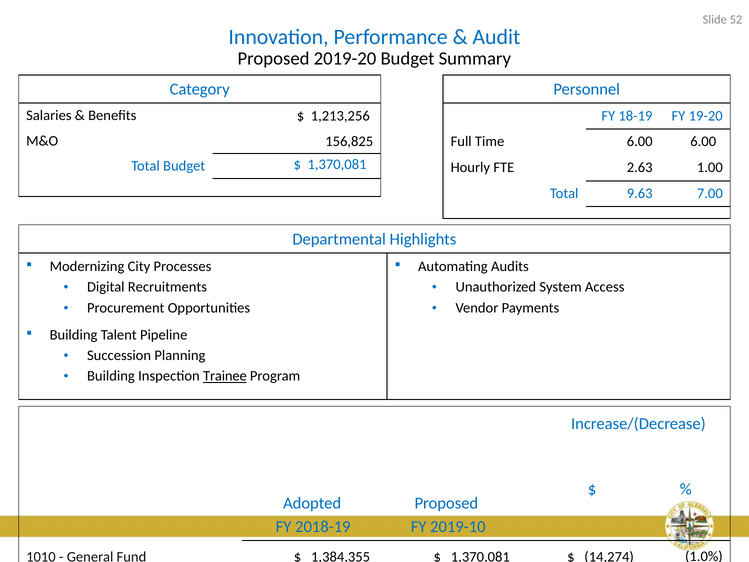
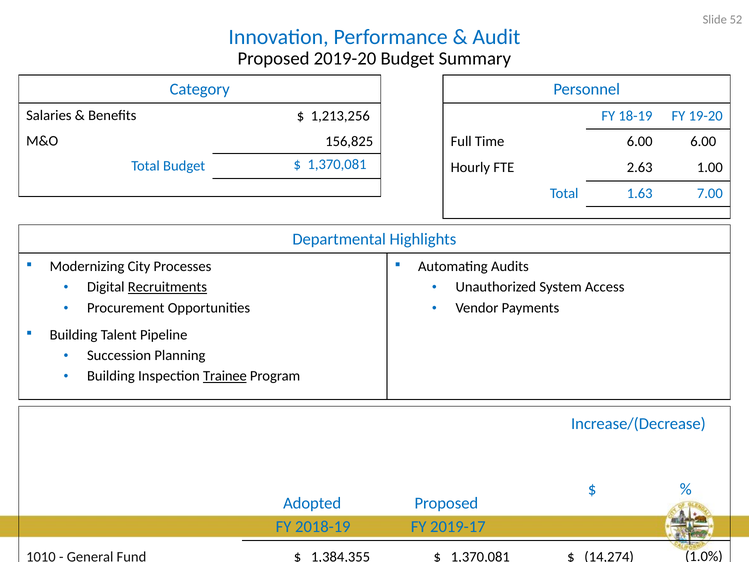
9.63: 9.63 -> 1.63 (640, 194)
Recruitments underline: none -> present (167, 287)
2019-10: 2019-10 -> 2019-17 (458, 527)
